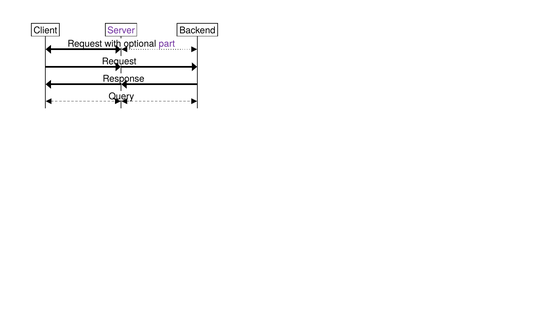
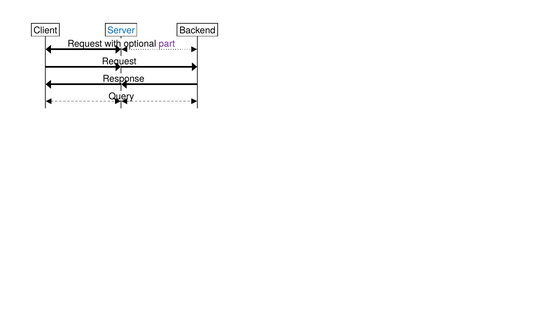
Server colour: purple -> blue (121, 30)
